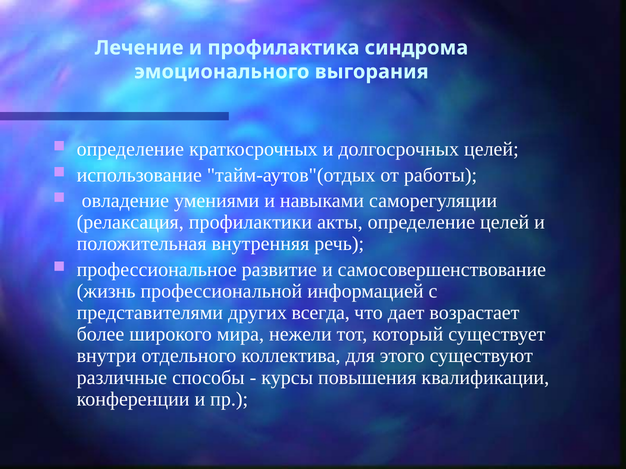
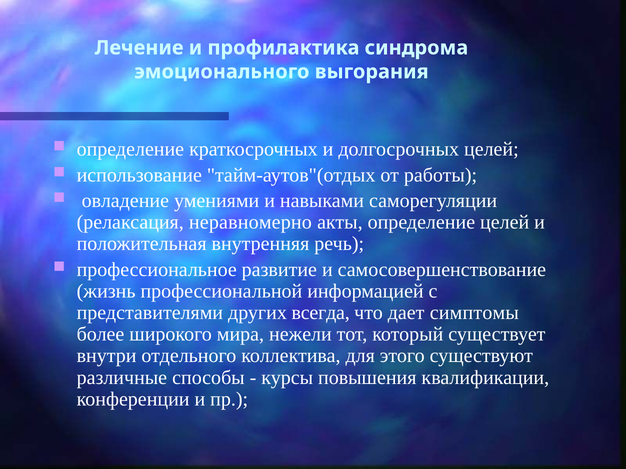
профилактики: профилактики -> неравномерно (250, 223)
возрастает: возрастает -> симптомы (474, 313)
